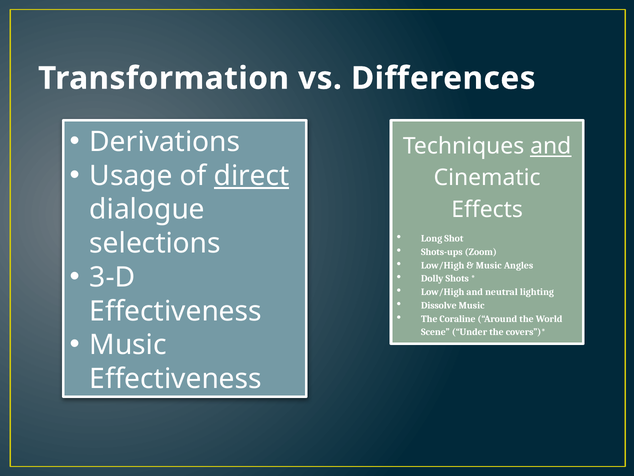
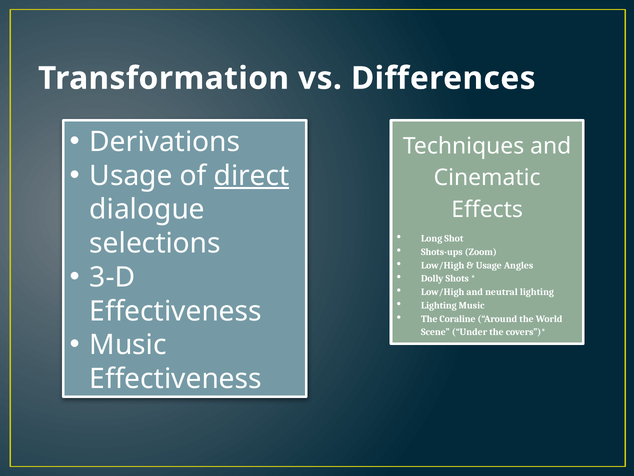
and underline: present -> none (551, 146)
Music: Music -> Usage (489, 265)
Dissolve: Dissolve -> Lighting (439, 305)
